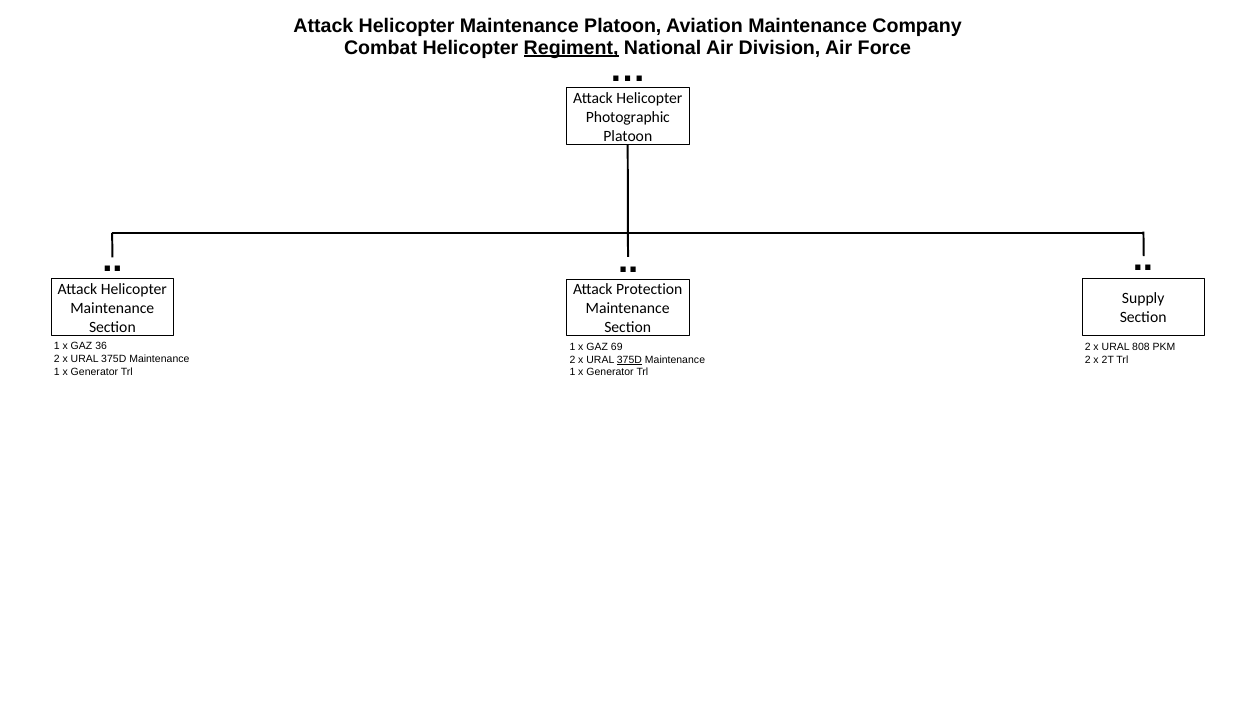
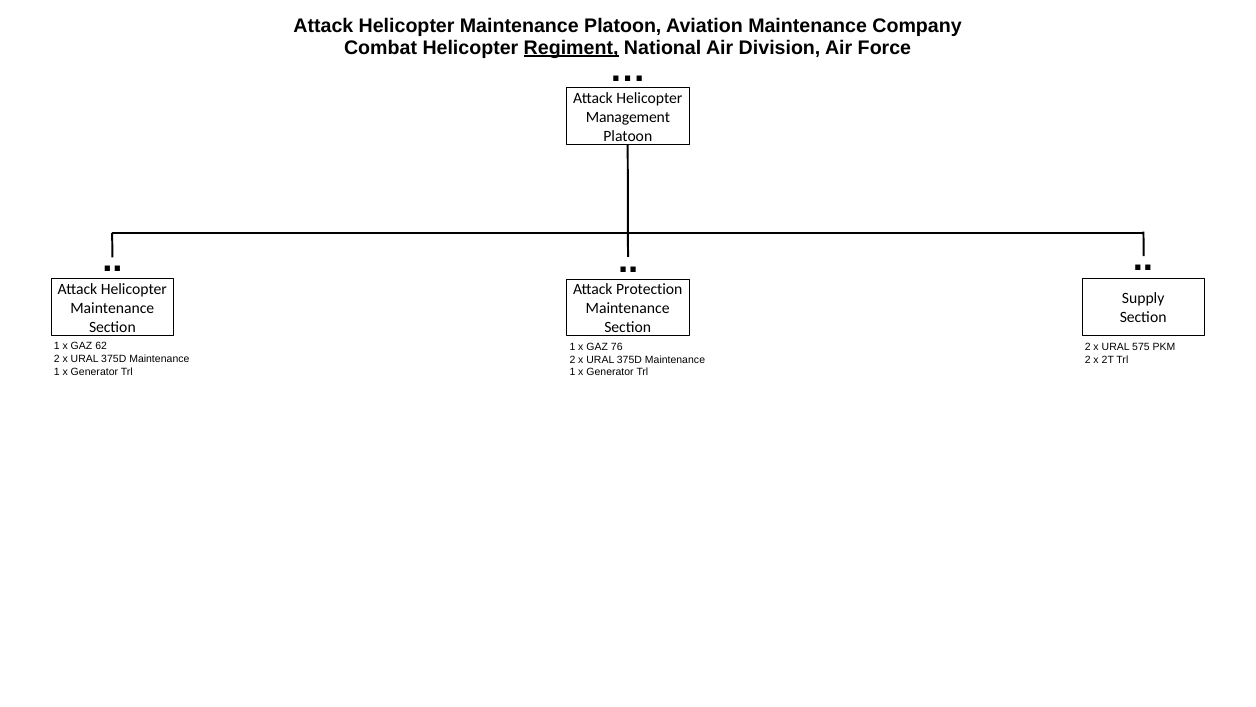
Photographic: Photographic -> Management (628, 117)
36: 36 -> 62 (101, 346)
69: 69 -> 76 (617, 347)
808: 808 -> 575 (1141, 347)
375D underline: present -> none (629, 360)
